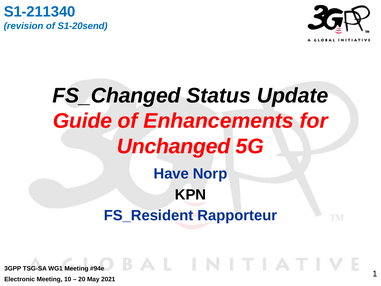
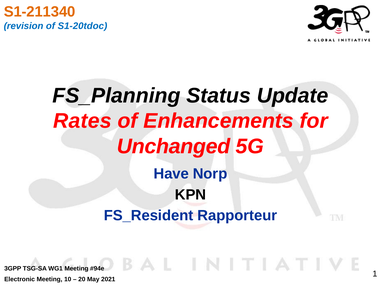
S1-211340 colour: blue -> orange (40, 12)
S1-20send: S1-20send -> S1-20tdoc (82, 26)
FS_Changed: FS_Changed -> FS_Planning (116, 95)
Guide: Guide -> Rates (82, 121)
